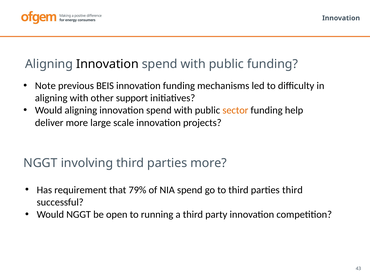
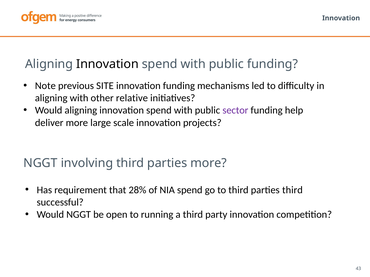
BEIS: BEIS -> SITE (105, 86)
support: support -> relative (132, 98)
sector colour: orange -> purple (235, 111)
79%: 79% -> 28% (137, 190)
